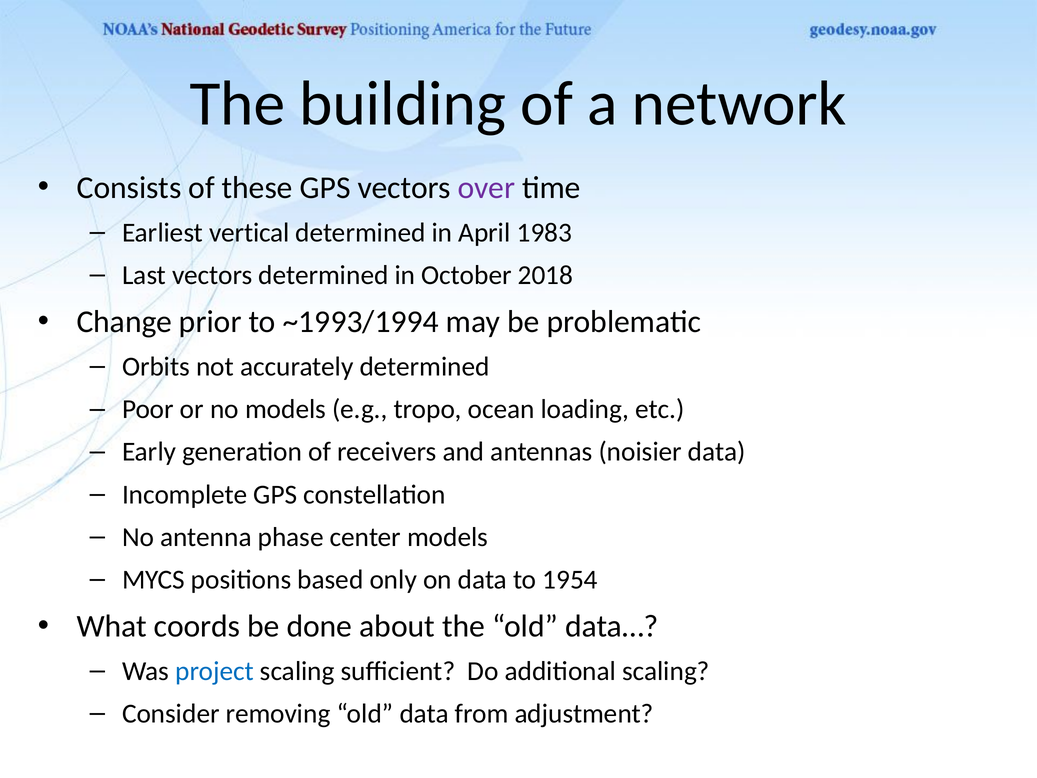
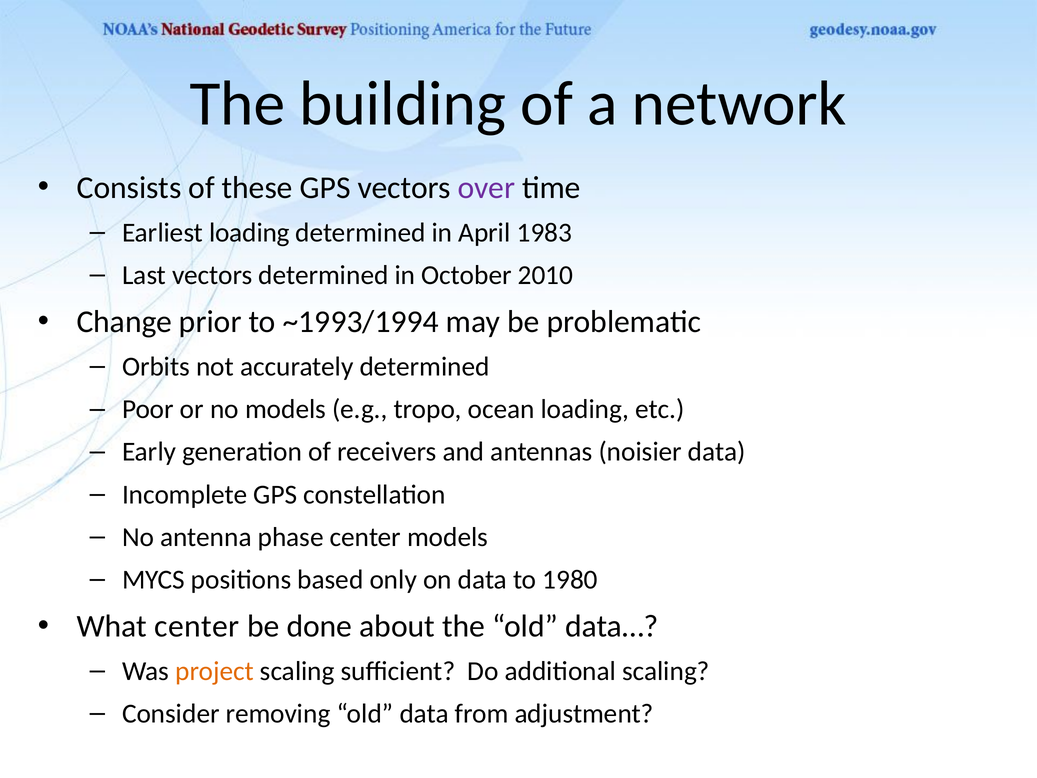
Earliest vertical: vertical -> loading (249, 233)
2018: 2018 -> 2010 (545, 275)
1954: 1954 -> 1980 (570, 579)
What coords: coords -> center (197, 626)
project colour: blue -> orange (215, 671)
